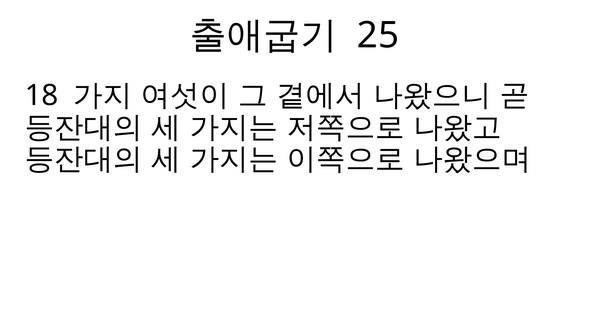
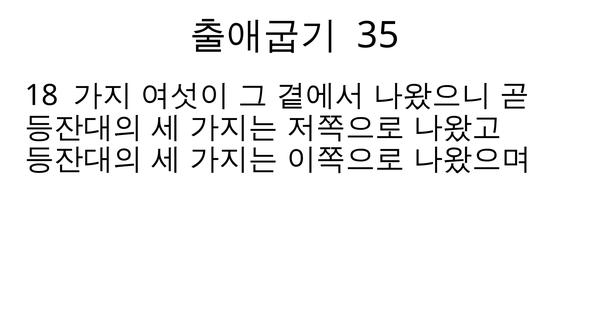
25: 25 -> 35 (378, 35)
